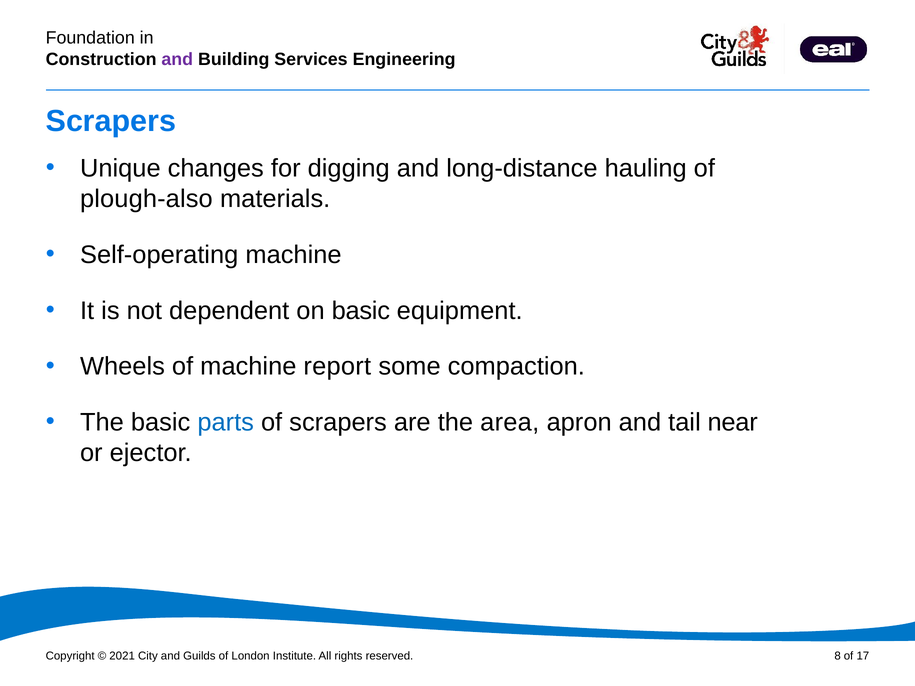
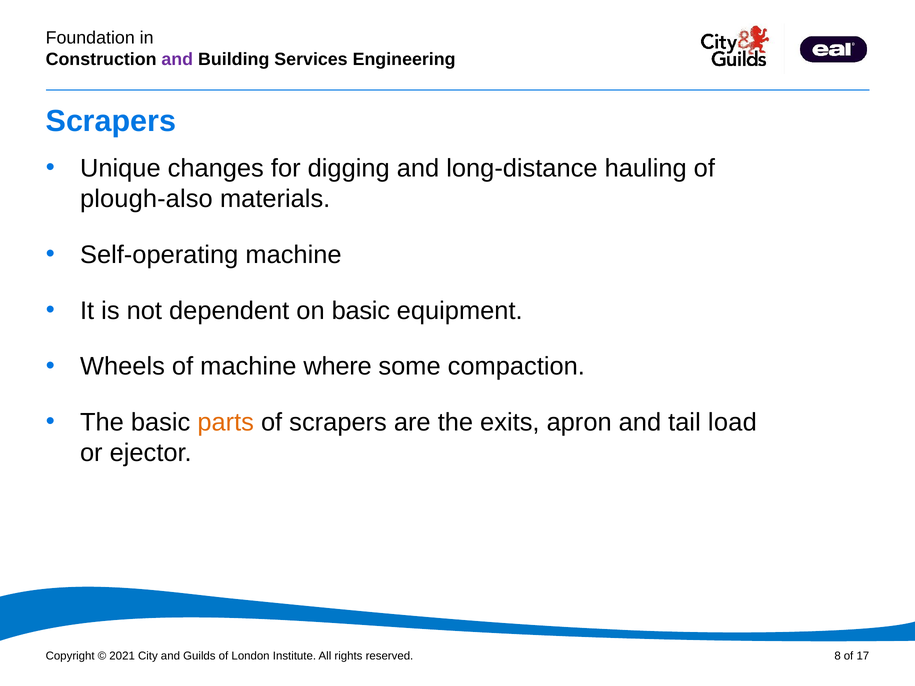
report: report -> where (338, 367)
parts colour: blue -> orange (226, 423)
area: area -> exits (510, 423)
near: near -> load (732, 423)
